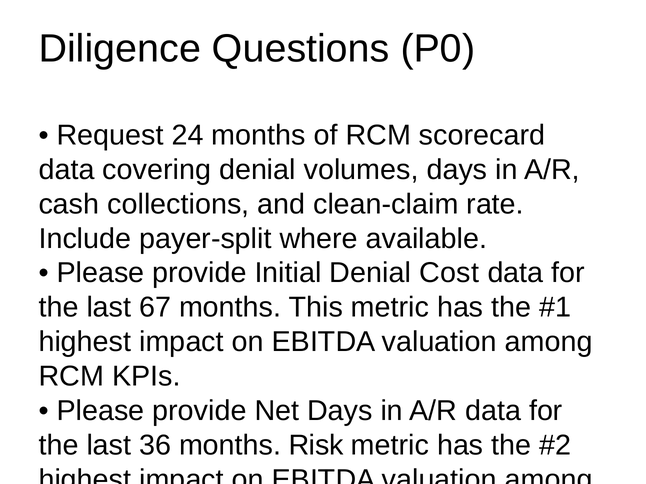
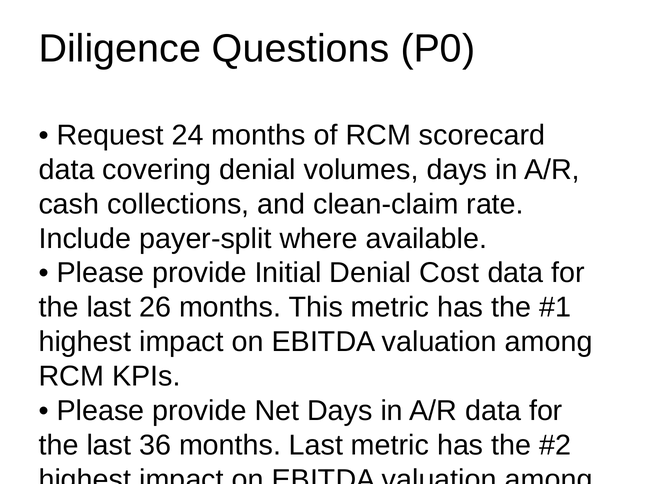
67: 67 -> 26 (155, 308)
months Risk: Risk -> Last (316, 446)
